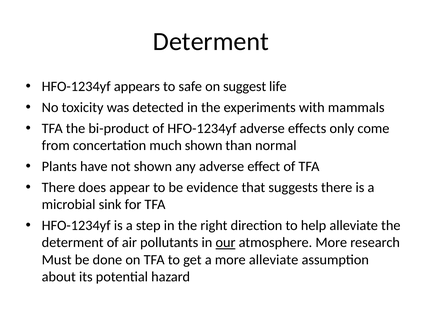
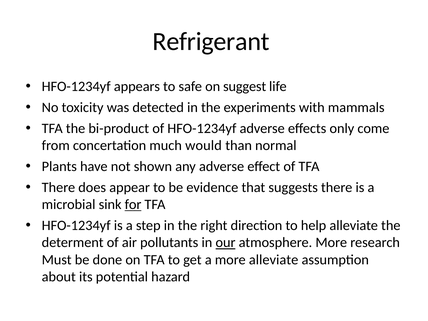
Determent: Determent -> Refrigerant (211, 41)
much shown: shown -> would (203, 146)
for underline: none -> present (133, 205)
